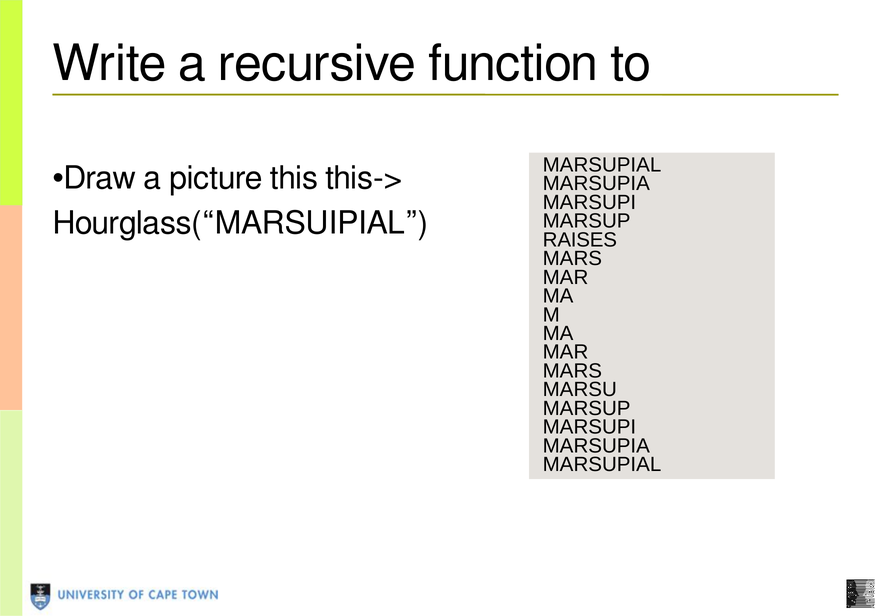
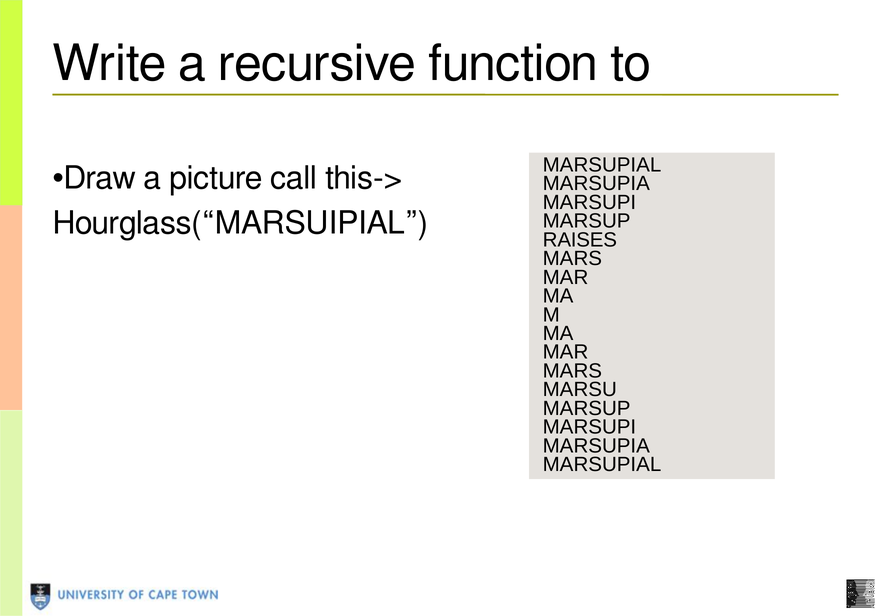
this: this -> call (294, 178)
